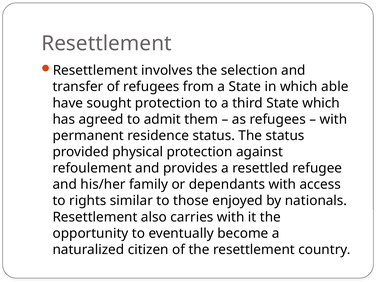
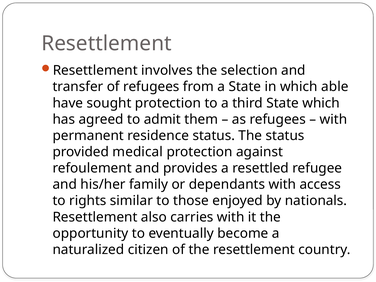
physical: physical -> medical (138, 152)
